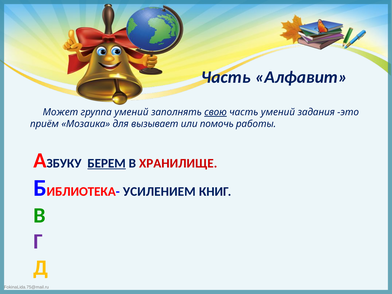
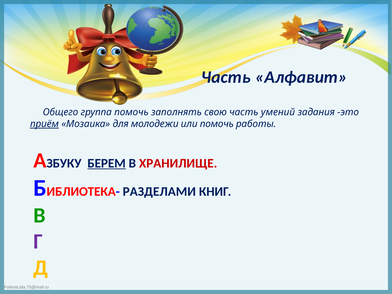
Может: Может -> Общего (60, 112)
группа умений: умений -> помочь (131, 112)
свою underline: present -> none (216, 112)
приём underline: none -> present (44, 124)
вызывает: вызывает -> молодежи (155, 124)
УСИЛЕНИЕМ: УСИЛЕНИЕМ -> РАЗДЕЛАМИ (159, 192)
